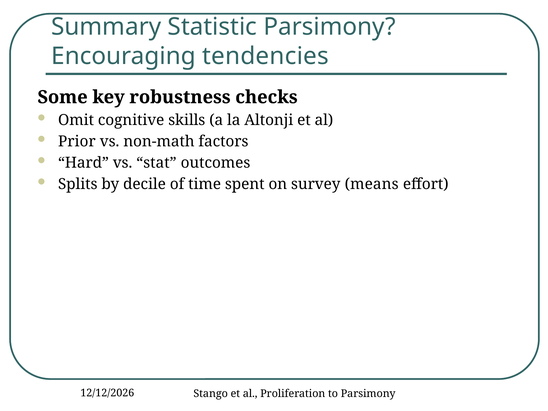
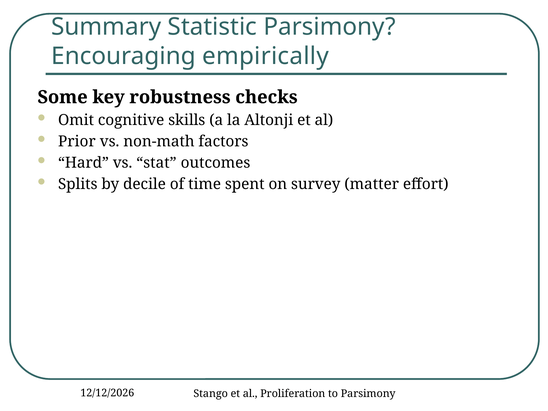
tendencies: tendencies -> empirically (265, 56)
means: means -> matter (372, 184)
